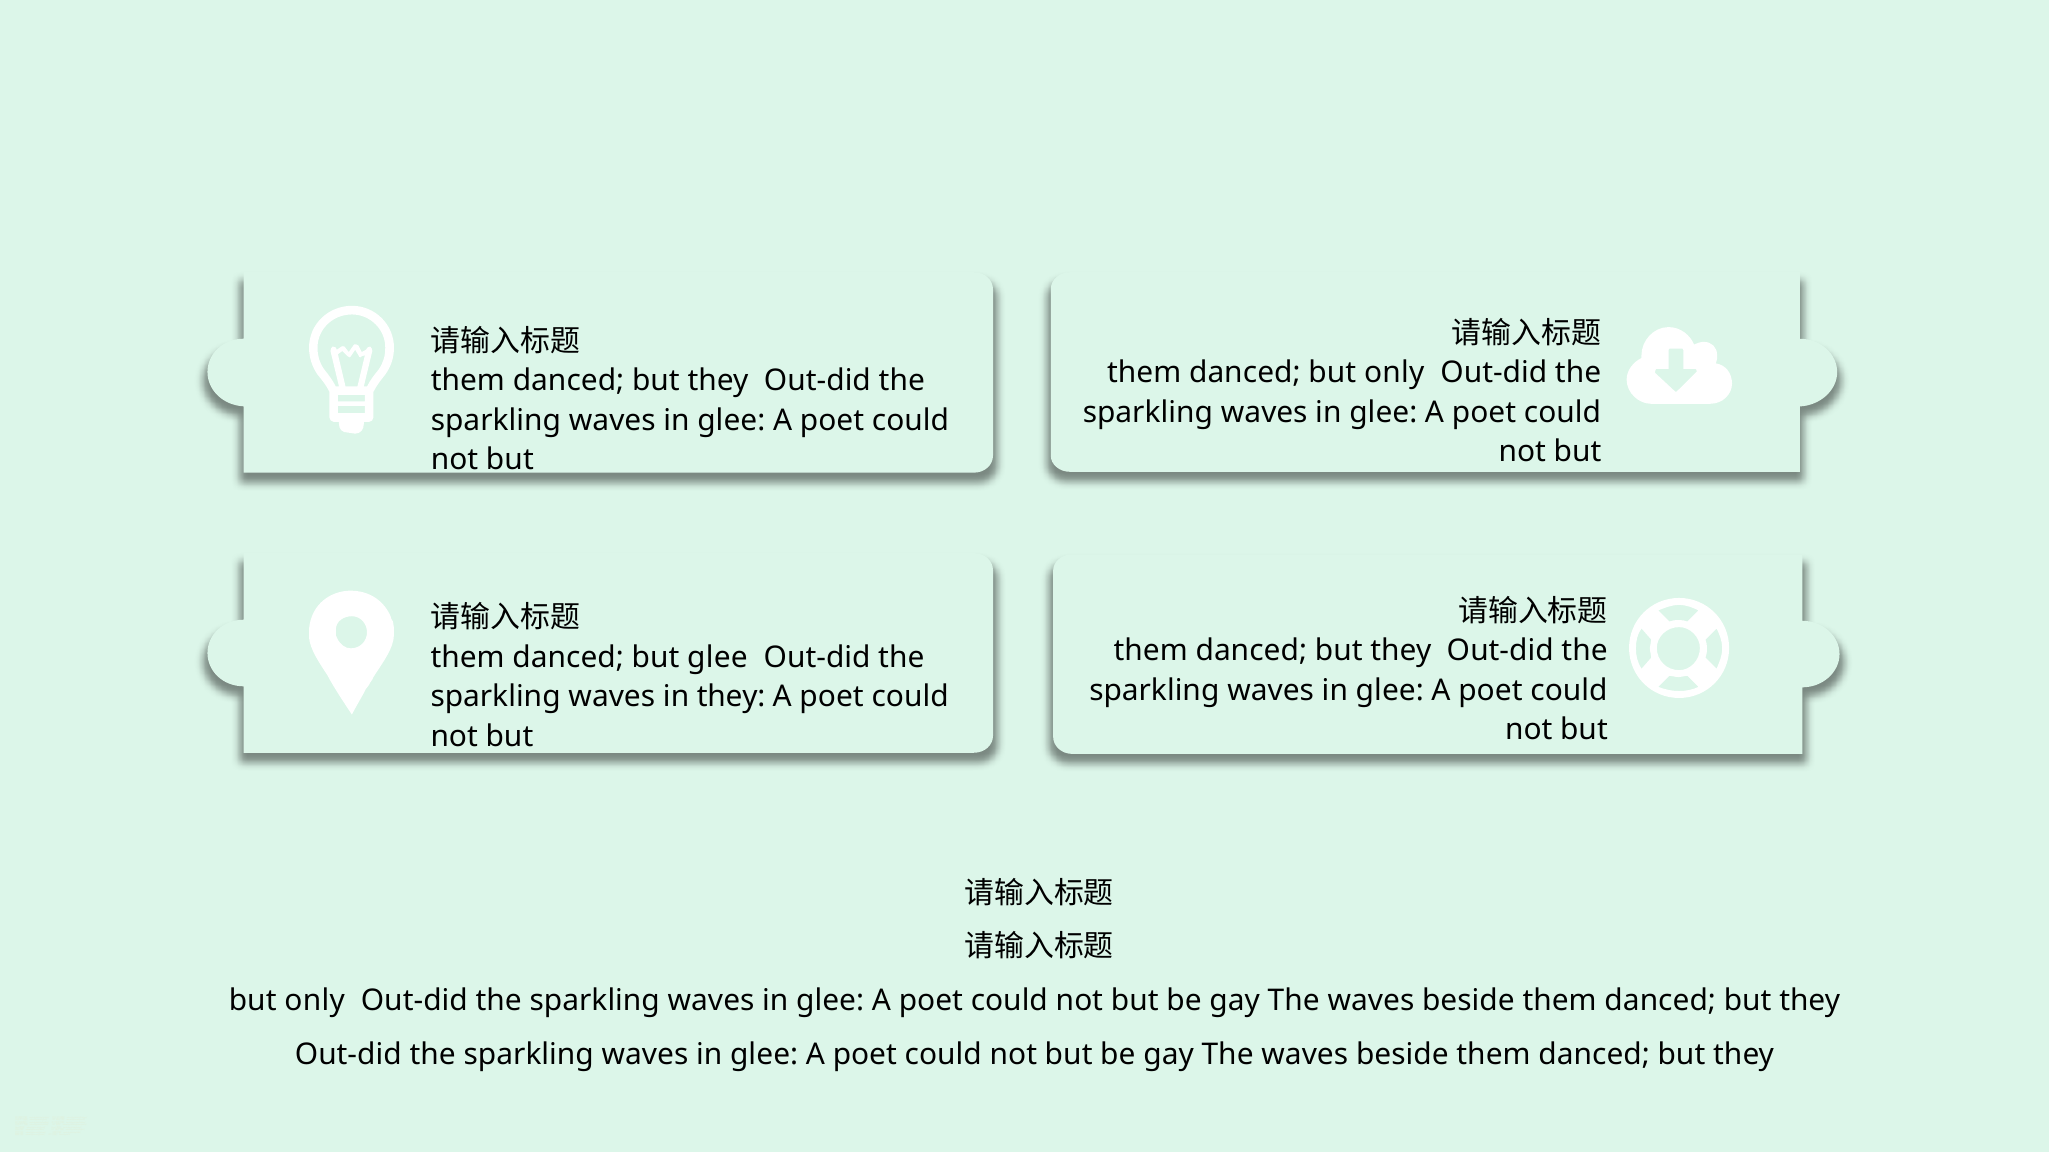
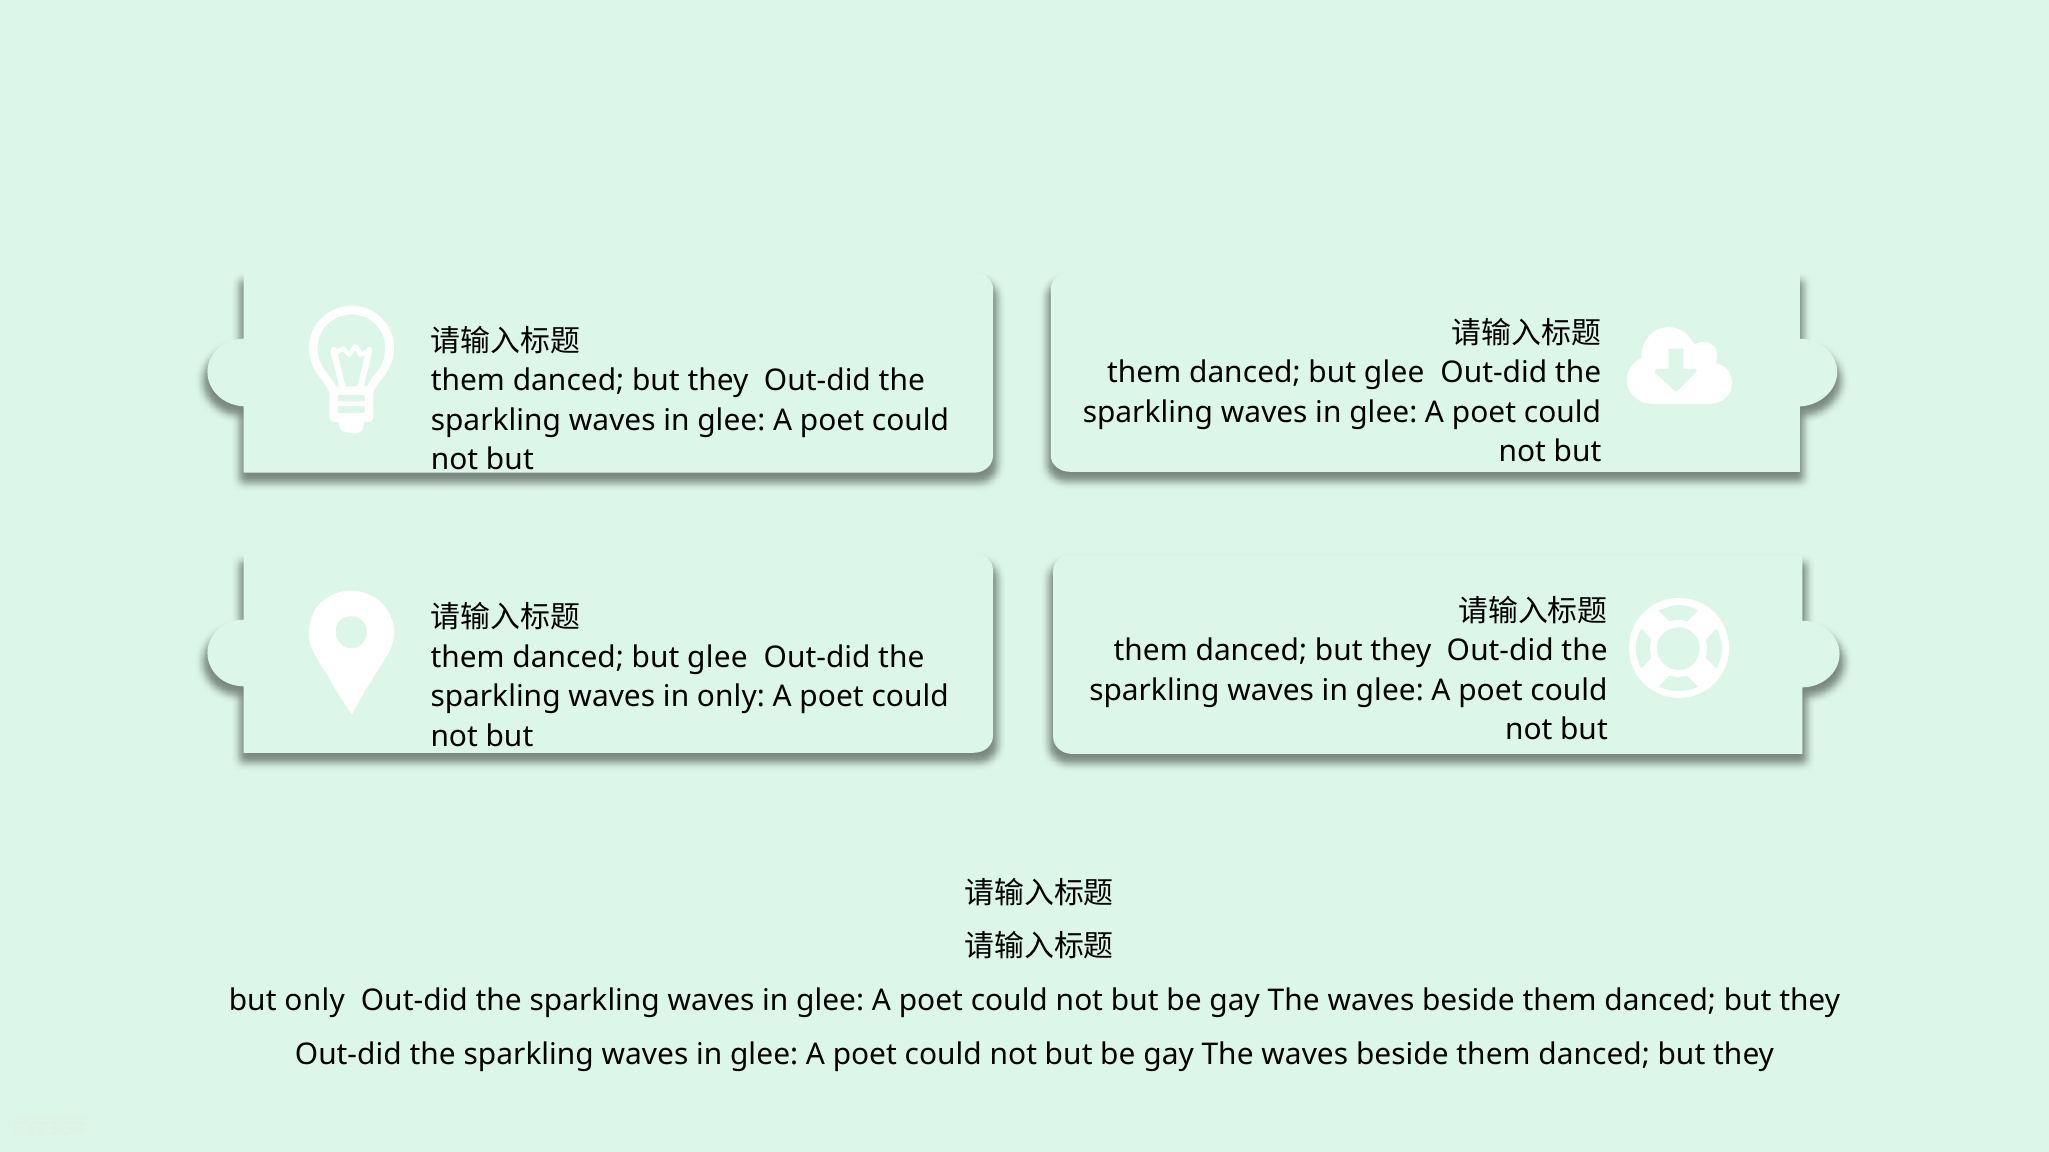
only: only -> glee (1394, 373)
in they: they -> only (731, 697)
